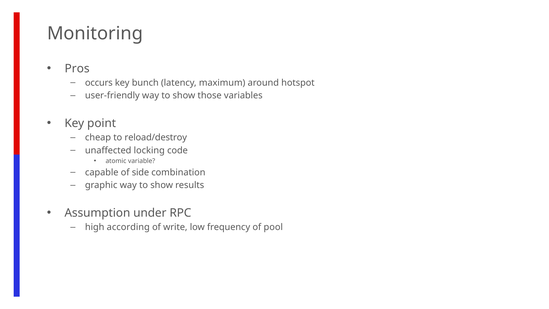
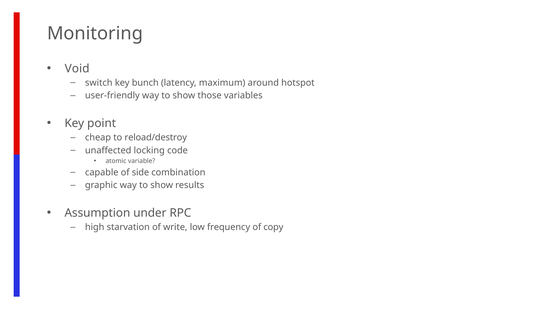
Pros: Pros -> Void (77, 68)
occurs: occurs -> switch (99, 83)
according: according -> starvation (128, 227)
pool: pool -> copy (273, 227)
